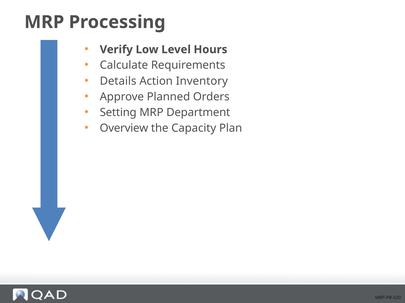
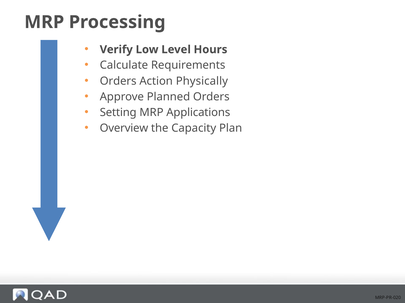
Details: Details -> Orders (118, 81)
Inventory: Inventory -> Physically (202, 81)
Department: Department -> Applications (198, 113)
